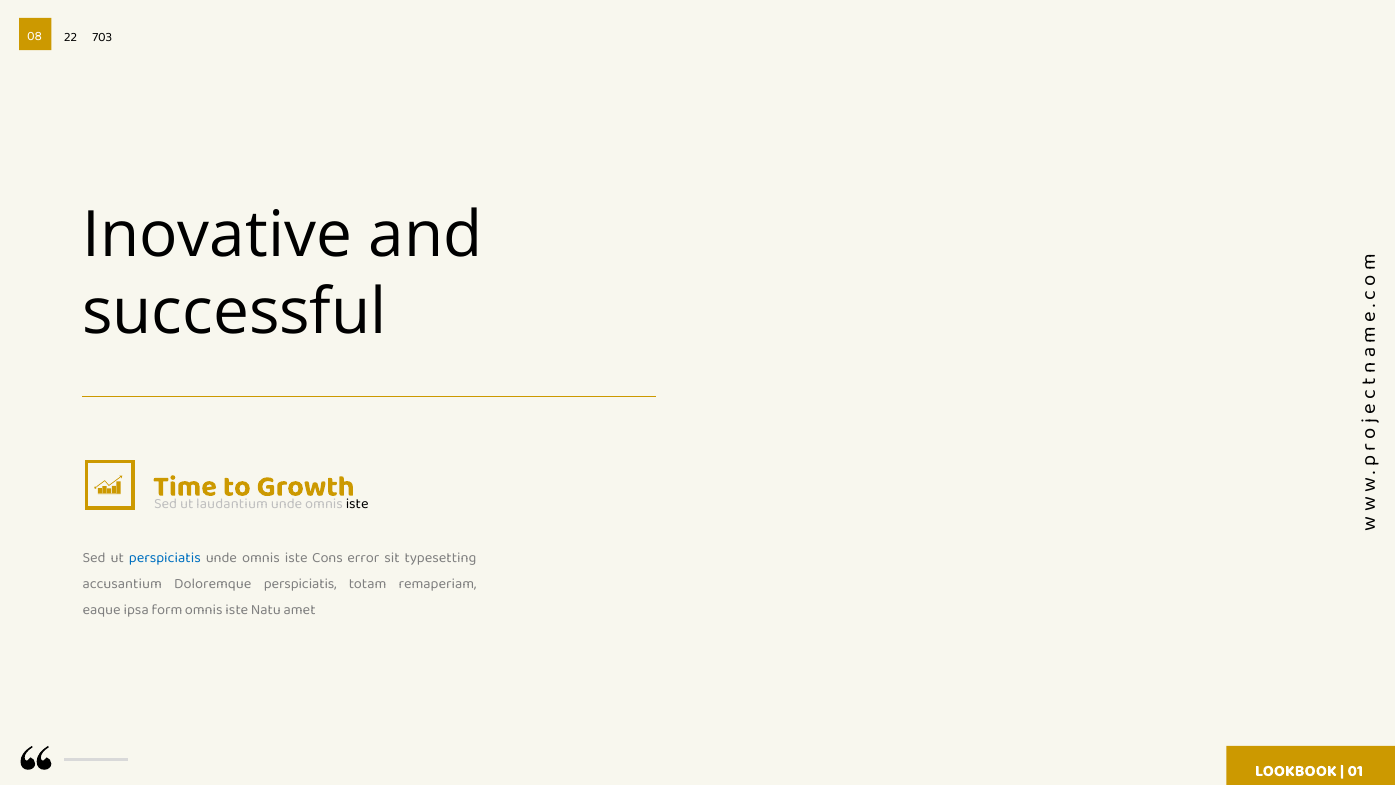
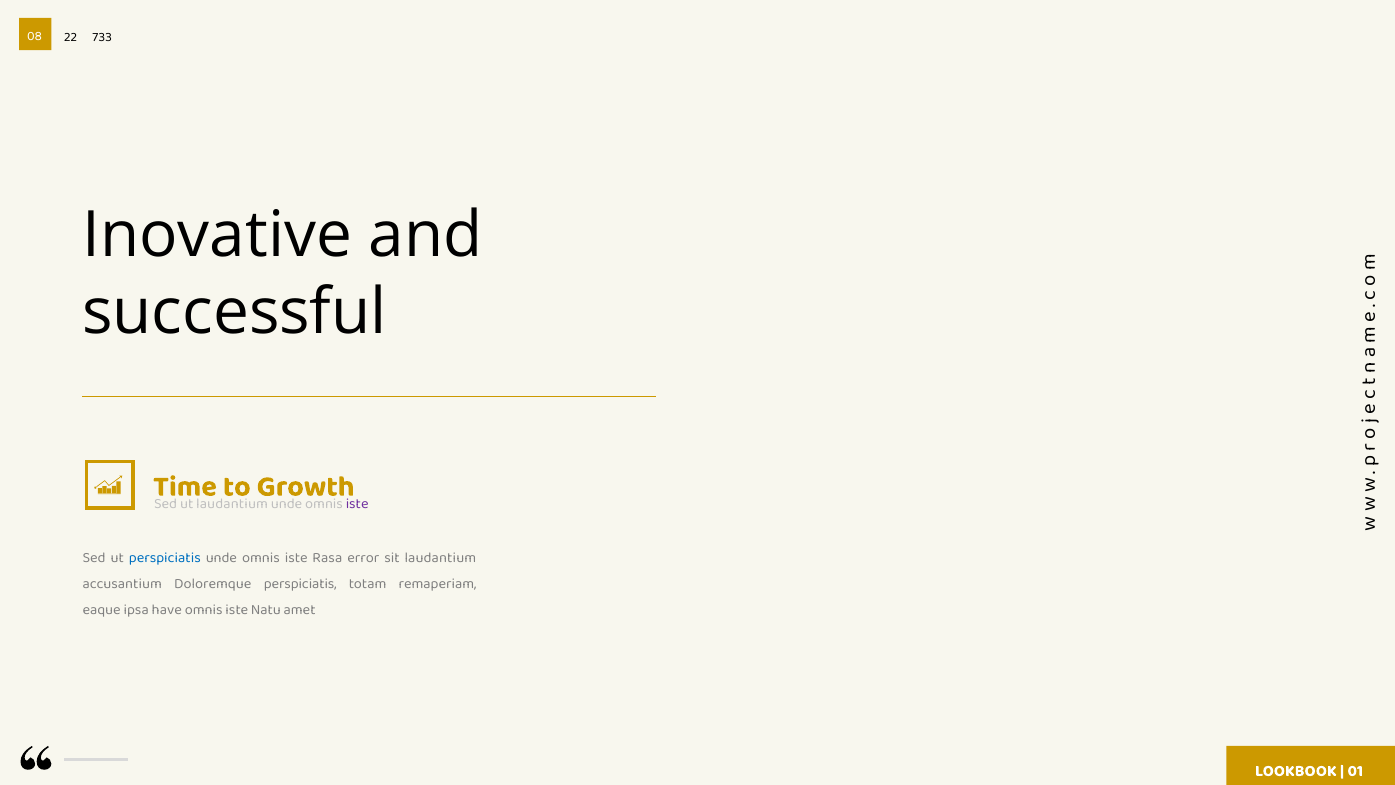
703: 703 -> 733 (102, 37)
iste colour: black -> purple (357, 503)
Cons: Cons -> Rasa (327, 557)
sit typesetting: typesetting -> laudantium (440, 557)
form: form -> have (167, 609)
